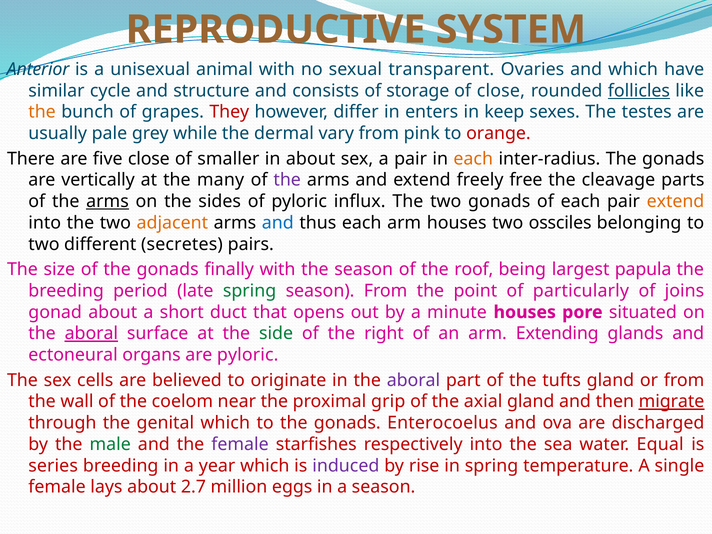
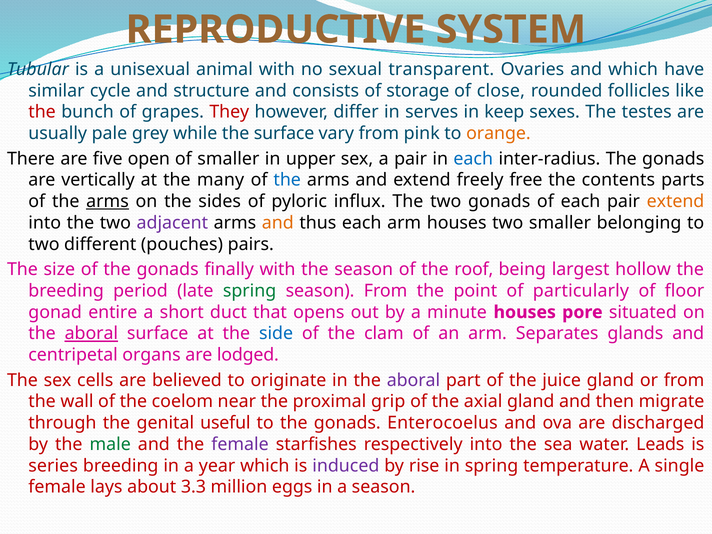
Anterior: Anterior -> Tubular (38, 69)
follicles underline: present -> none (639, 91)
the colour: orange -> red (42, 112)
enters: enters -> serves (432, 112)
the dermal: dermal -> surface (284, 133)
orange colour: red -> orange (498, 133)
five close: close -> open (149, 159)
in about: about -> upper (311, 159)
each colour: orange -> blue (473, 159)
the colour: purple -> blue (287, 180)
cleavage: cleavage -> contents (618, 180)
adjacent colour: orange -> purple (172, 223)
and colour: blue -> orange (278, 223)
two ossciles: ossciles -> smaller (560, 223)
secretes: secretes -> pouches (182, 244)
papula: papula -> hollow (643, 270)
joins: joins -> floor (685, 291)
gonad about: about -> entire (113, 312)
side colour: green -> blue (276, 334)
right: right -> clam (384, 334)
Extending: Extending -> Separates (557, 334)
ectoneural: ectoneural -> centripetal (73, 355)
are pyloric: pyloric -> lodged (248, 355)
tufts: tufts -> juice (562, 380)
migrate underline: present -> none (672, 402)
genital which: which -> useful (225, 423)
Equal: Equal -> Leads (660, 444)
2.7: 2.7 -> 3.3 (193, 487)
